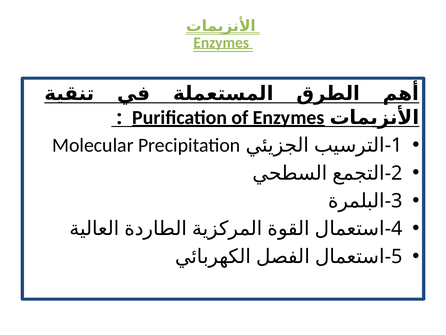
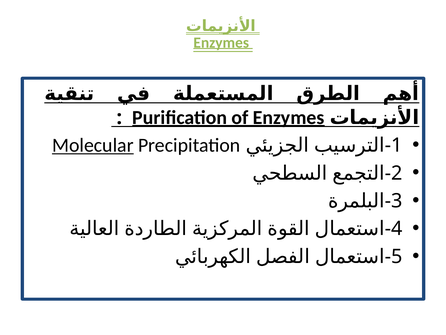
Molecular underline: none -> present (93, 145)
